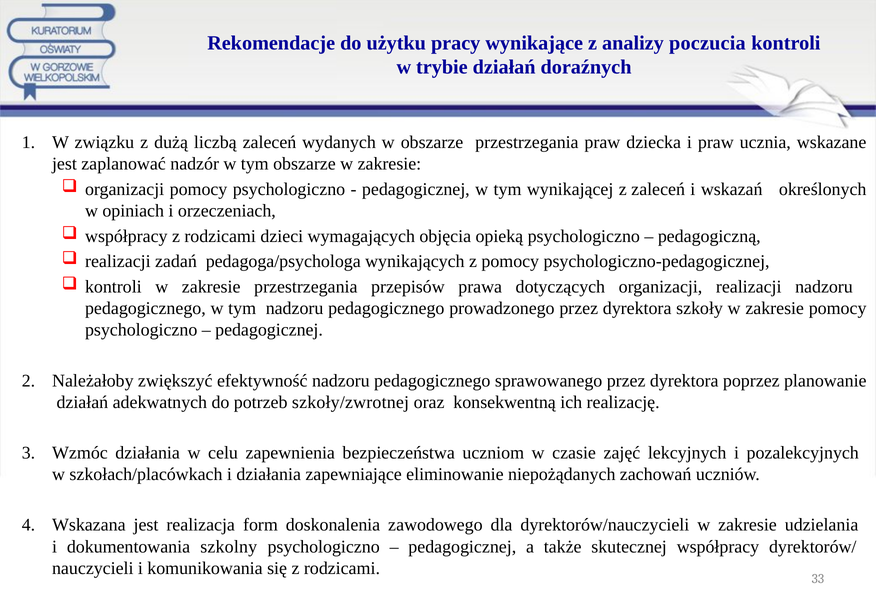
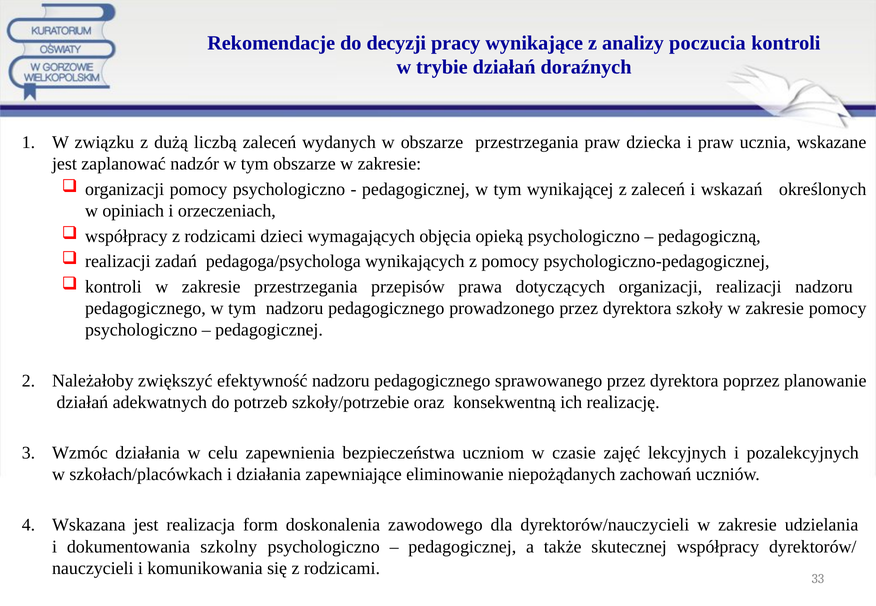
użytku: użytku -> decyzji (396, 43)
szkoły/zwrotnej: szkoły/zwrotnej -> szkoły/potrzebie (351, 402)
